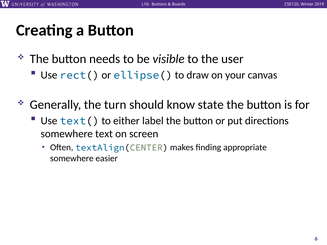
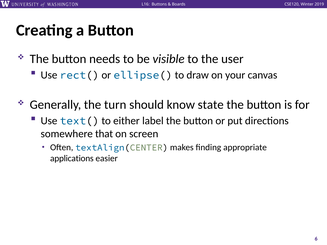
text: text -> that (104, 134)
somewhere: somewhere -> applications (72, 159)
